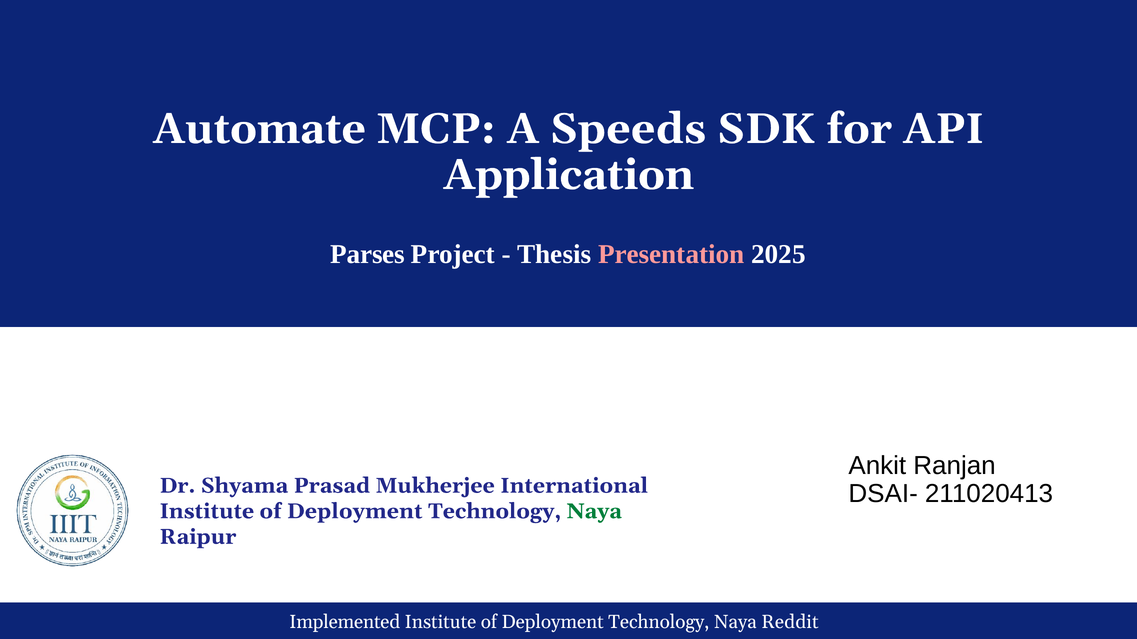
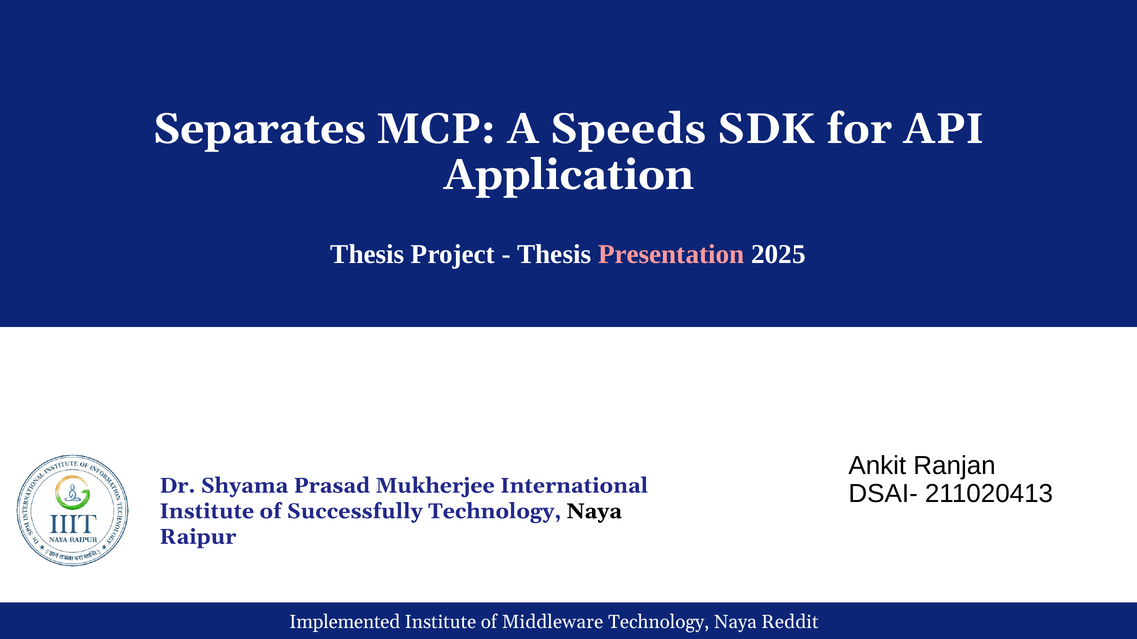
Automate: Automate -> Separates (259, 129)
Parses: Parses -> Thesis (367, 255)
Deployment: Deployment -> Successfully (355, 512)
Naya colour: green -> black (594, 512)
Deployment: Deployment -> Middleware (553, 622)
